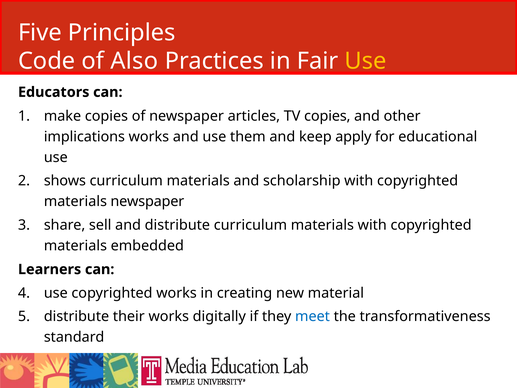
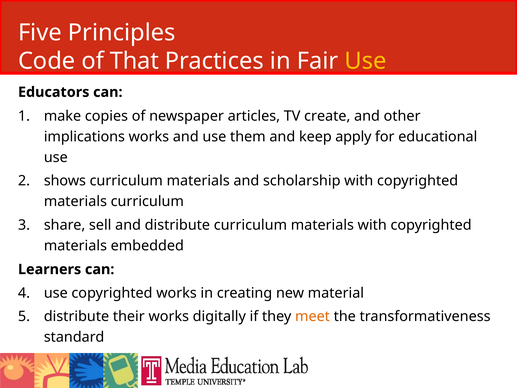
Also: Also -> That (134, 61)
TV copies: copies -> create (327, 116)
materials newspaper: newspaper -> curriculum (147, 201)
meet colour: blue -> orange (312, 316)
